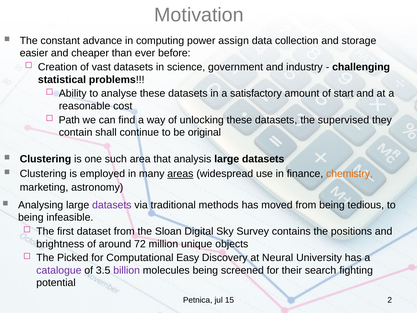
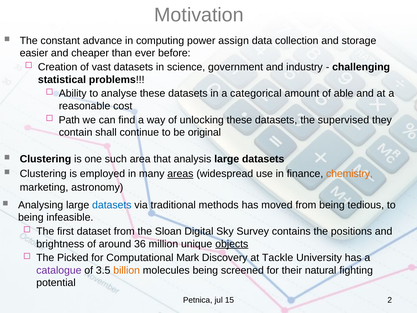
satisfactory: satisfactory -> categorical (256, 93)
start: start -> able (344, 93)
datasets colour: purple -> blue (112, 205)
72: 72 -> 36 (140, 244)
objects underline: none -> present (232, 244)
Easy: Easy -> Mark (188, 258)
Neural: Neural -> Tackle (278, 258)
billion colour: purple -> orange (127, 270)
search: search -> natural (321, 270)
